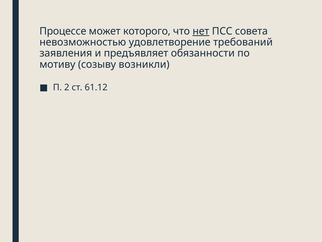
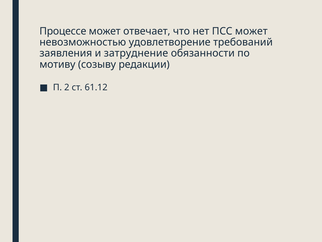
которого: которого -> отвечает (147, 31)
нет underline: present -> none (201, 31)
ПСС совета: совета -> может (251, 31)
предъявляет: предъявляет -> затруднение (136, 53)
возникли: возникли -> редакции (144, 64)
